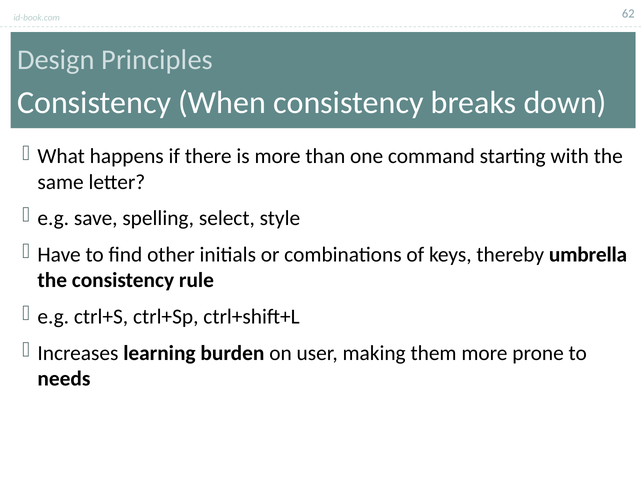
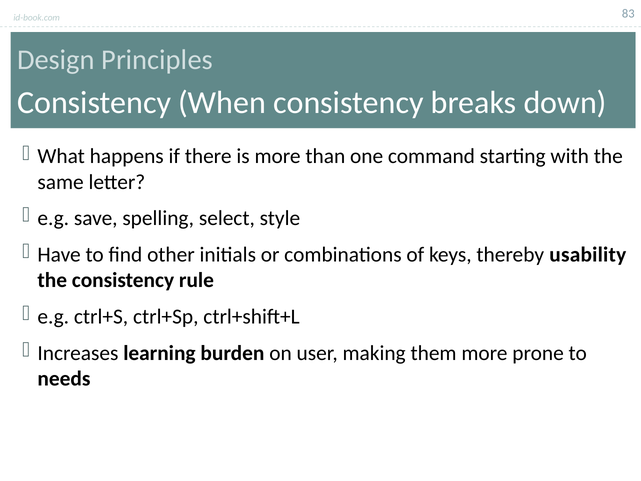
62: 62 -> 83 (628, 14)
umbrella: umbrella -> usability (588, 255)
